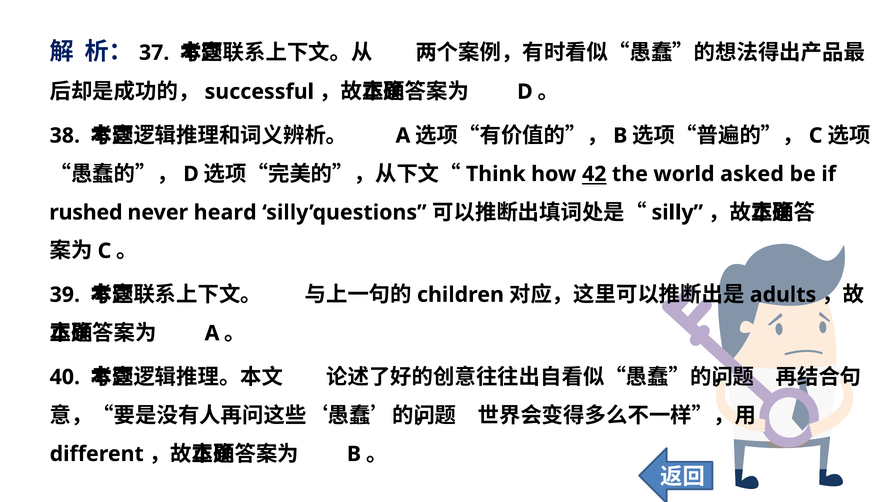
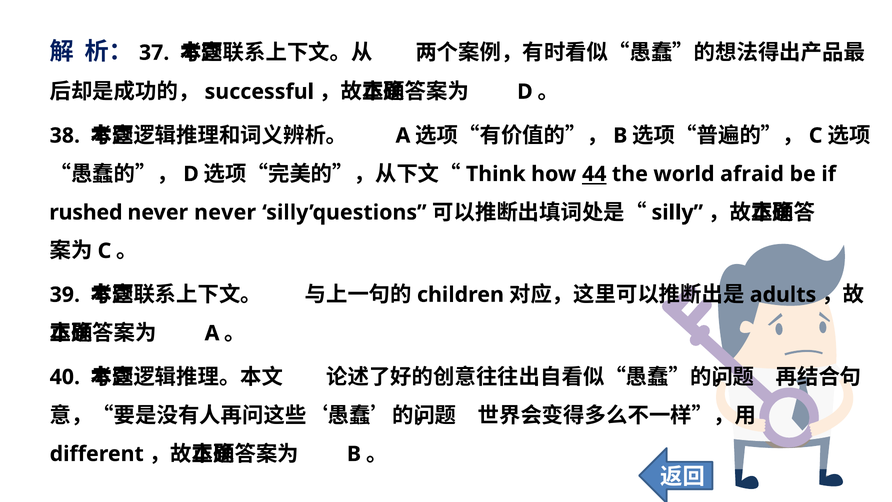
42: 42 -> 44 (594, 174)
asked: asked -> afraid (752, 174)
never heard: heard -> never (225, 212)
